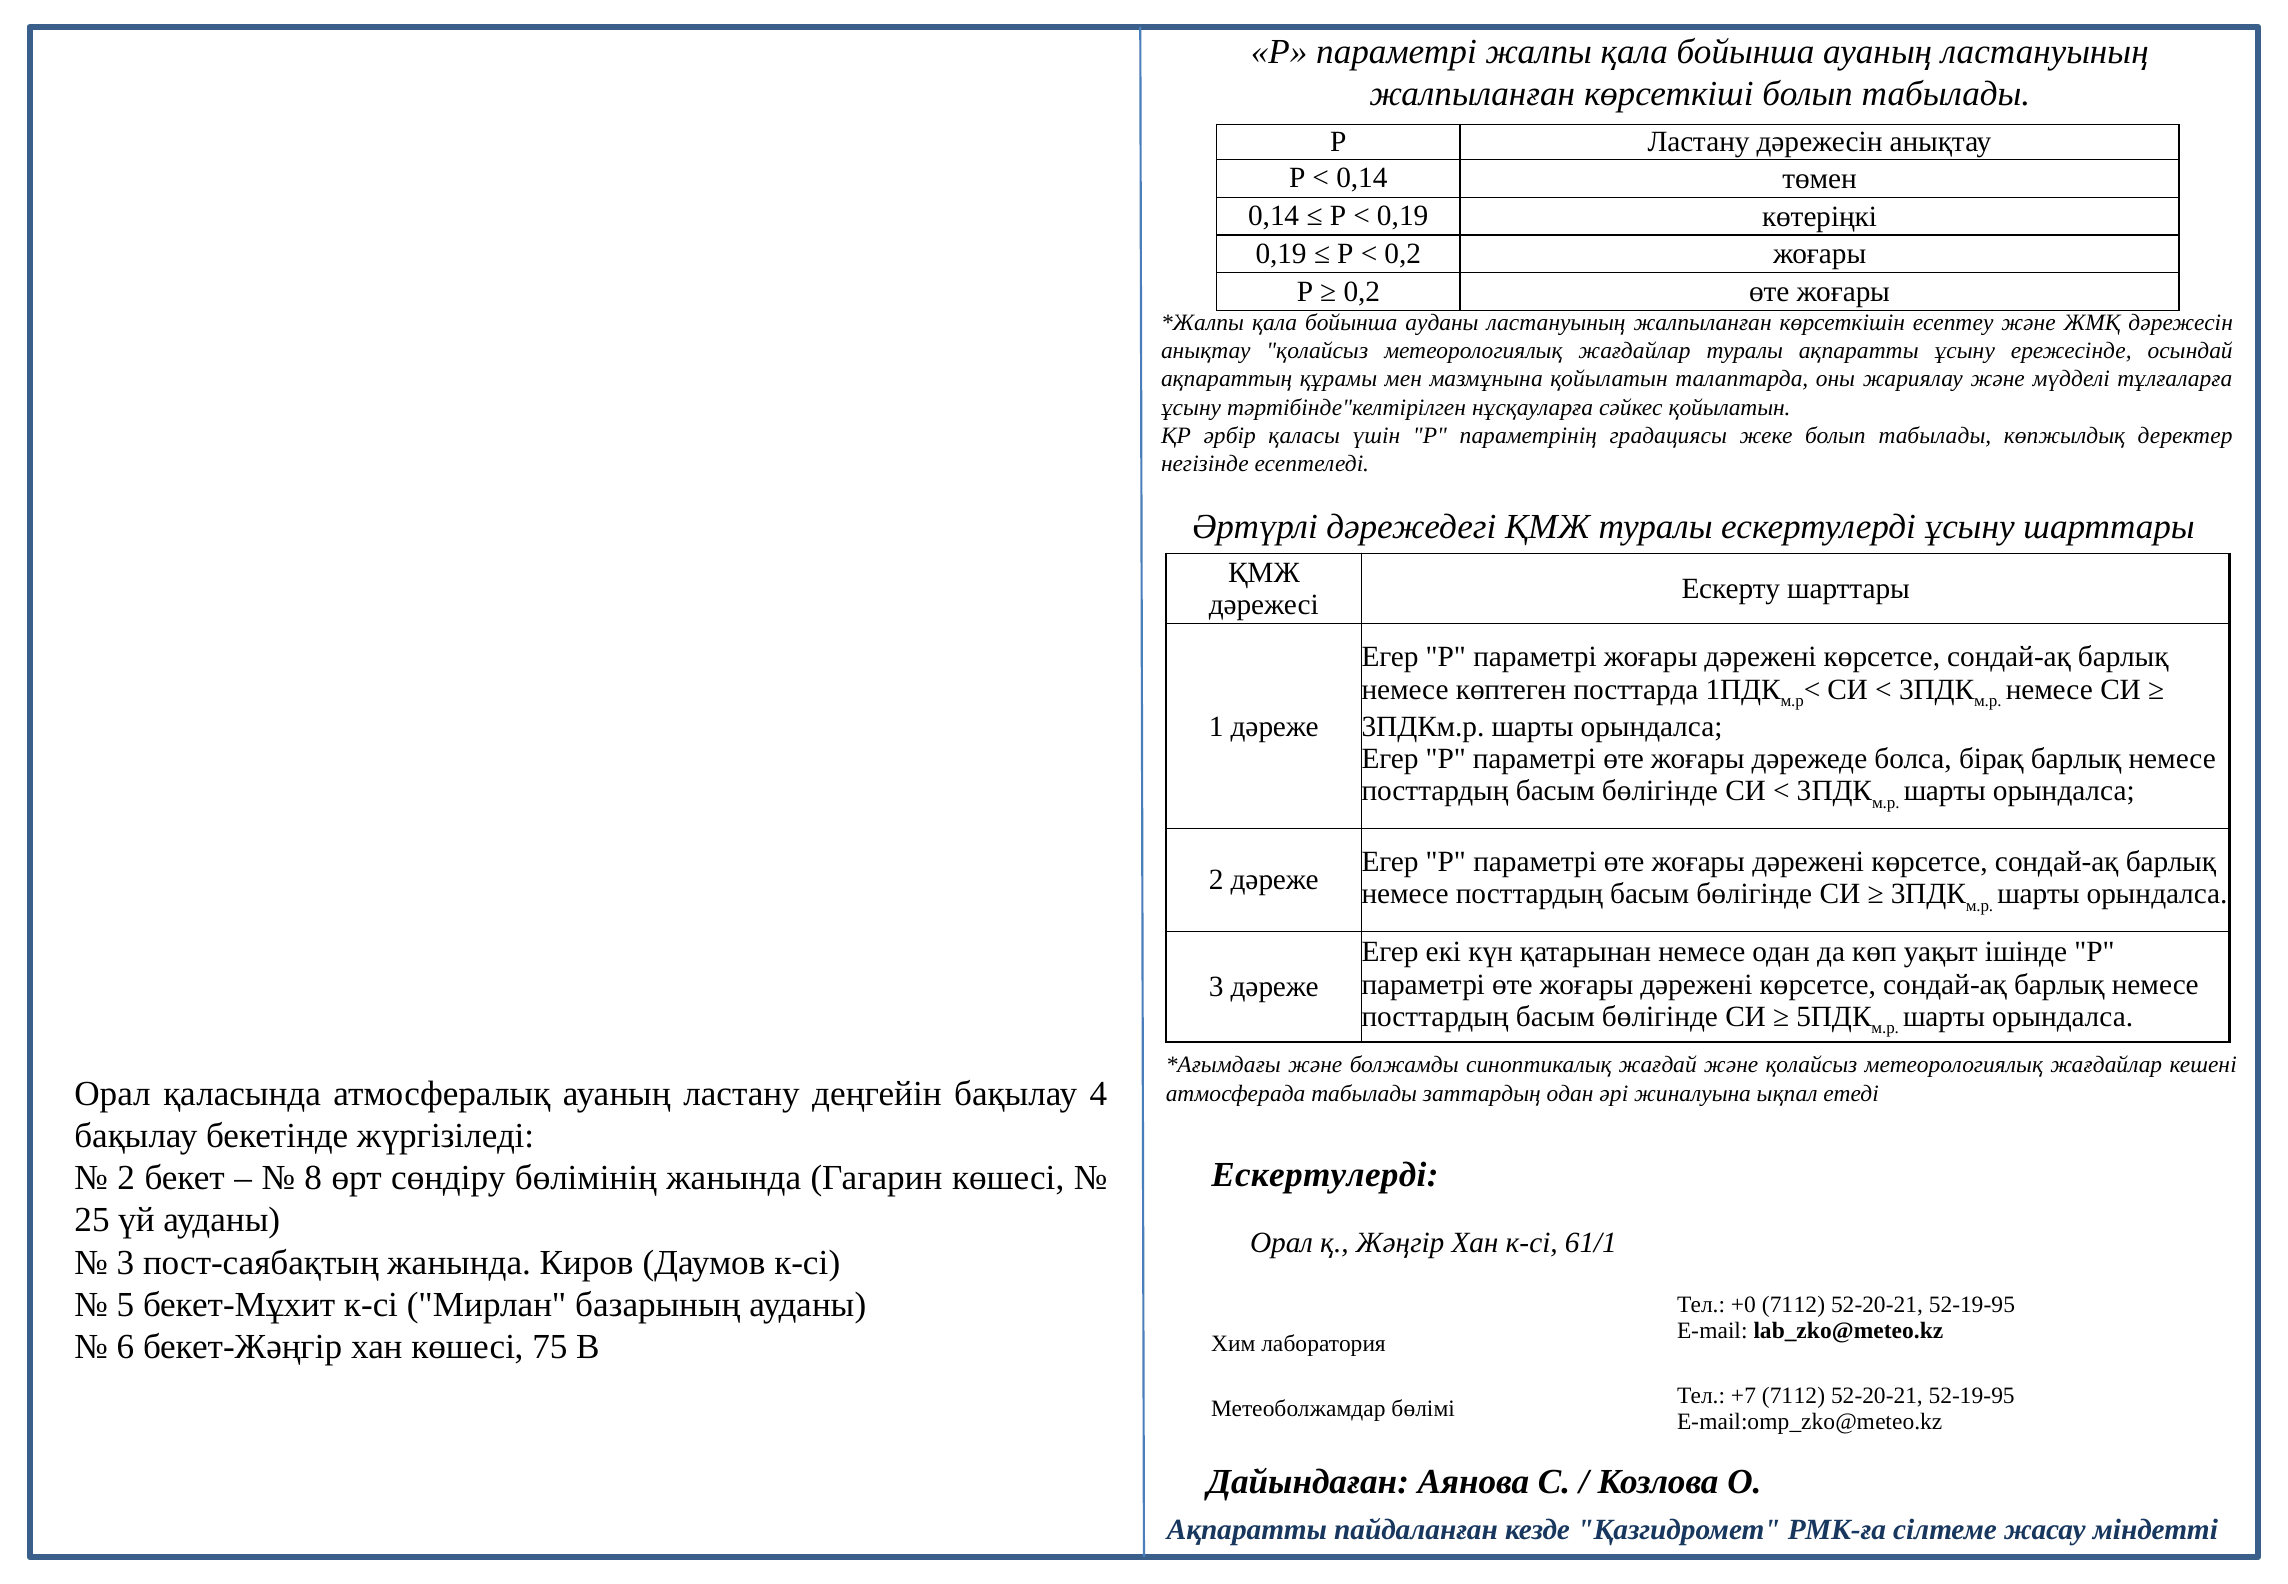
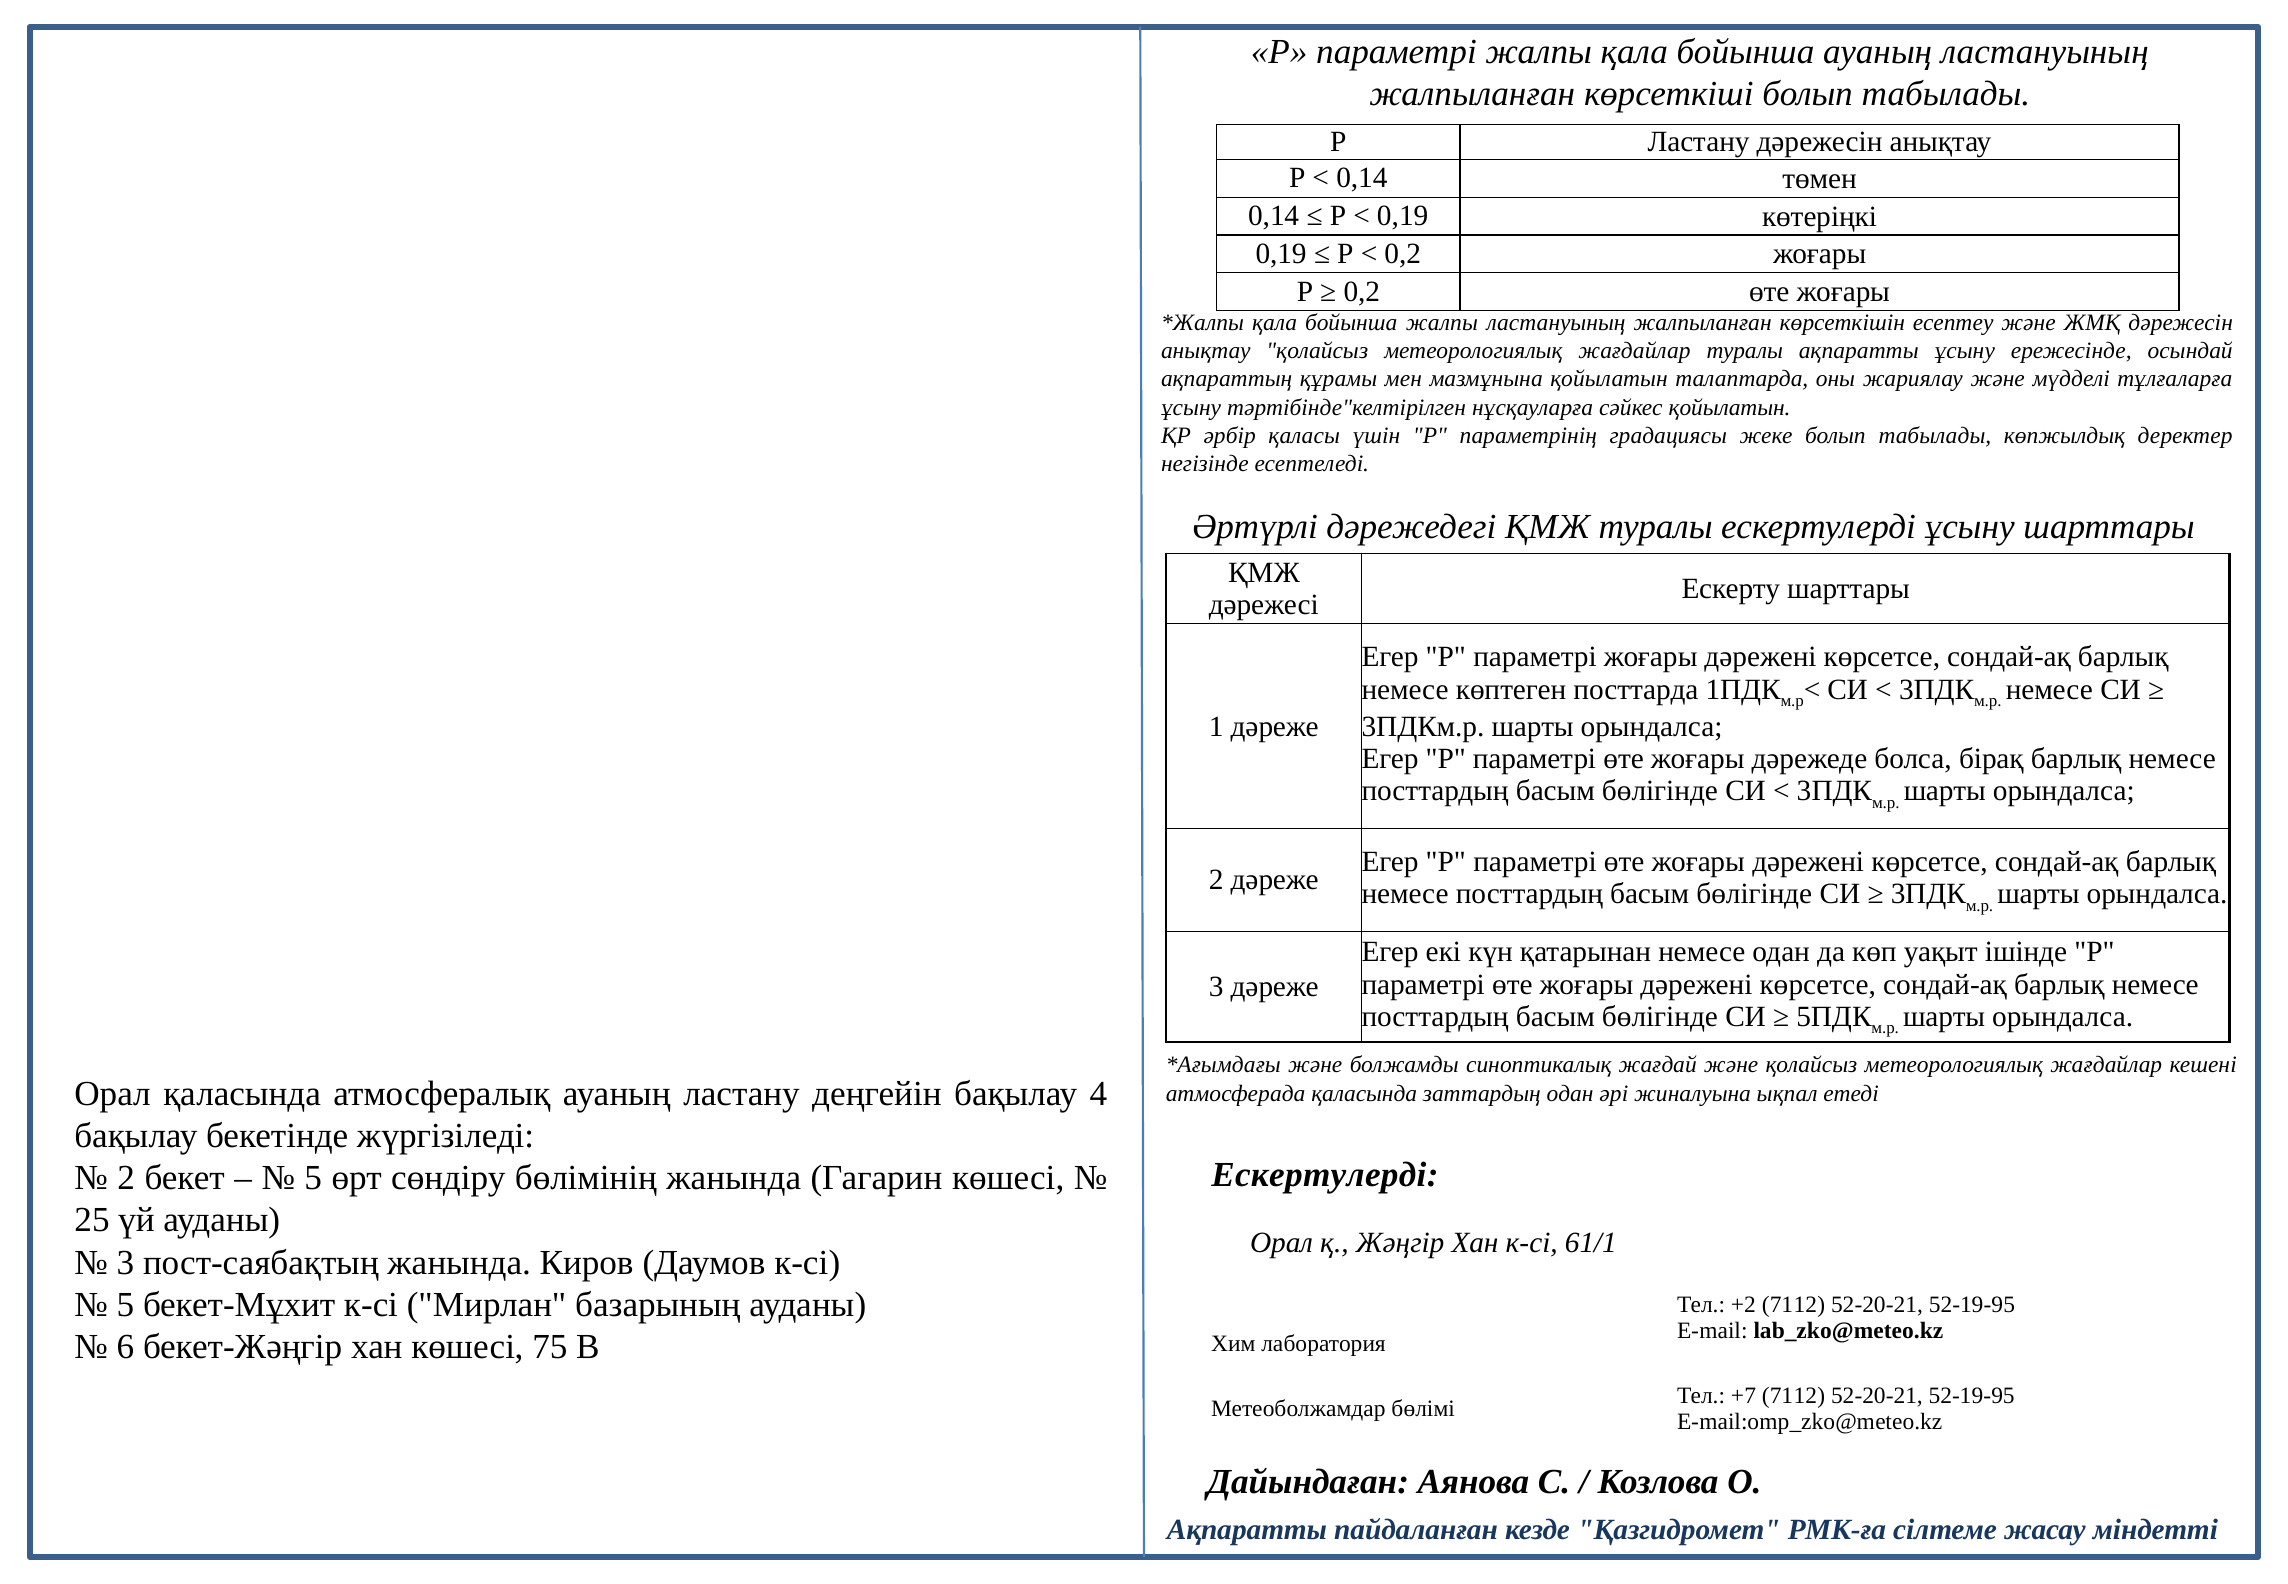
бойынша ауданы: ауданы -> жалпы (1442, 323)
атмосферада табылады: табылады -> қаласында (1364, 1093)
8: 8 -> 5 (313, 1178)
+0: +0 -> +2 (1743, 1305)
